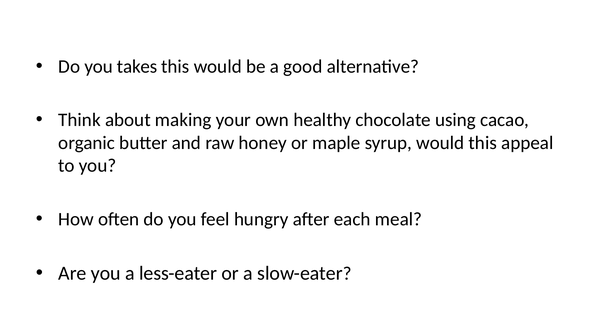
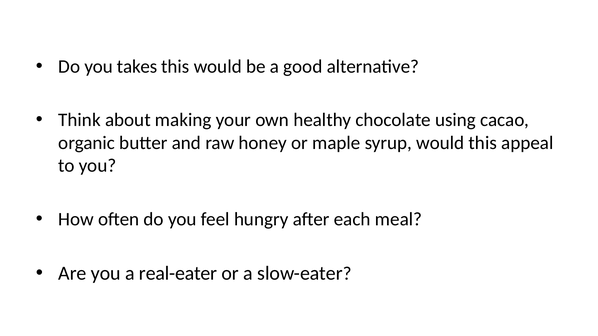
less-eater: less-eater -> real-eater (178, 274)
